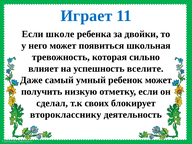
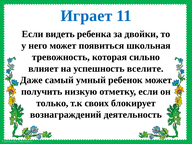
школе: школе -> видеть (60, 34)
сделал: сделал -> только (52, 103)
второкласснику: второкласснику -> вознаграждений (66, 115)
